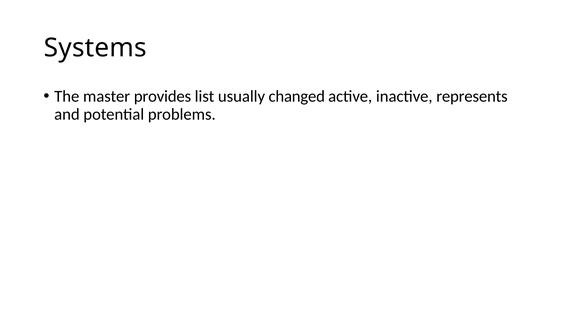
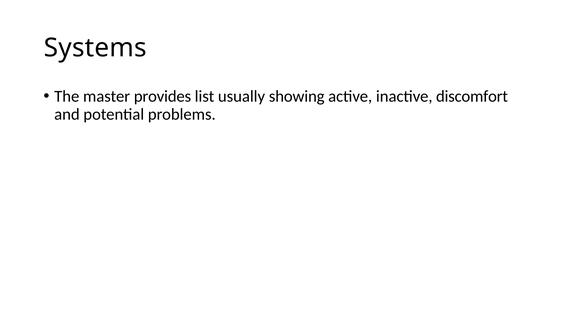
changed: changed -> showing (297, 97)
represents: represents -> discomfort (472, 97)
